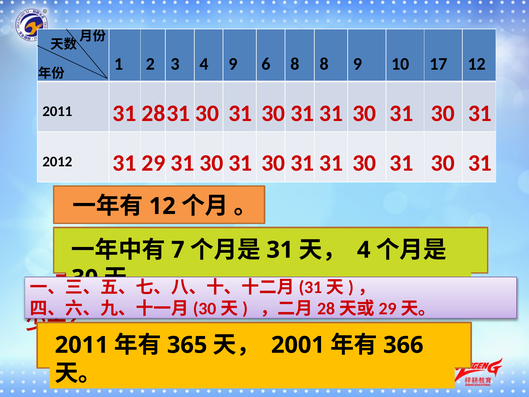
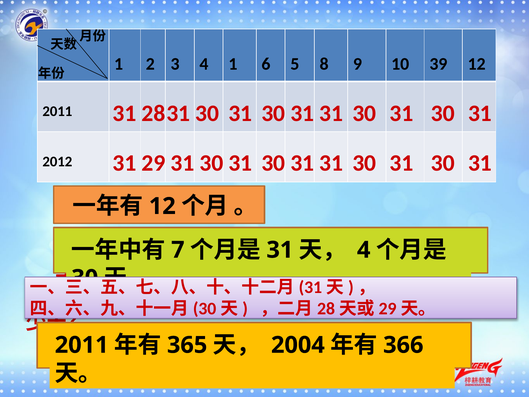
4 9: 9 -> 1 (233, 64)
6 8: 8 -> 5 (295, 64)
17: 17 -> 39 (438, 64)
2001: 2001 -> 2004 (298, 345)
